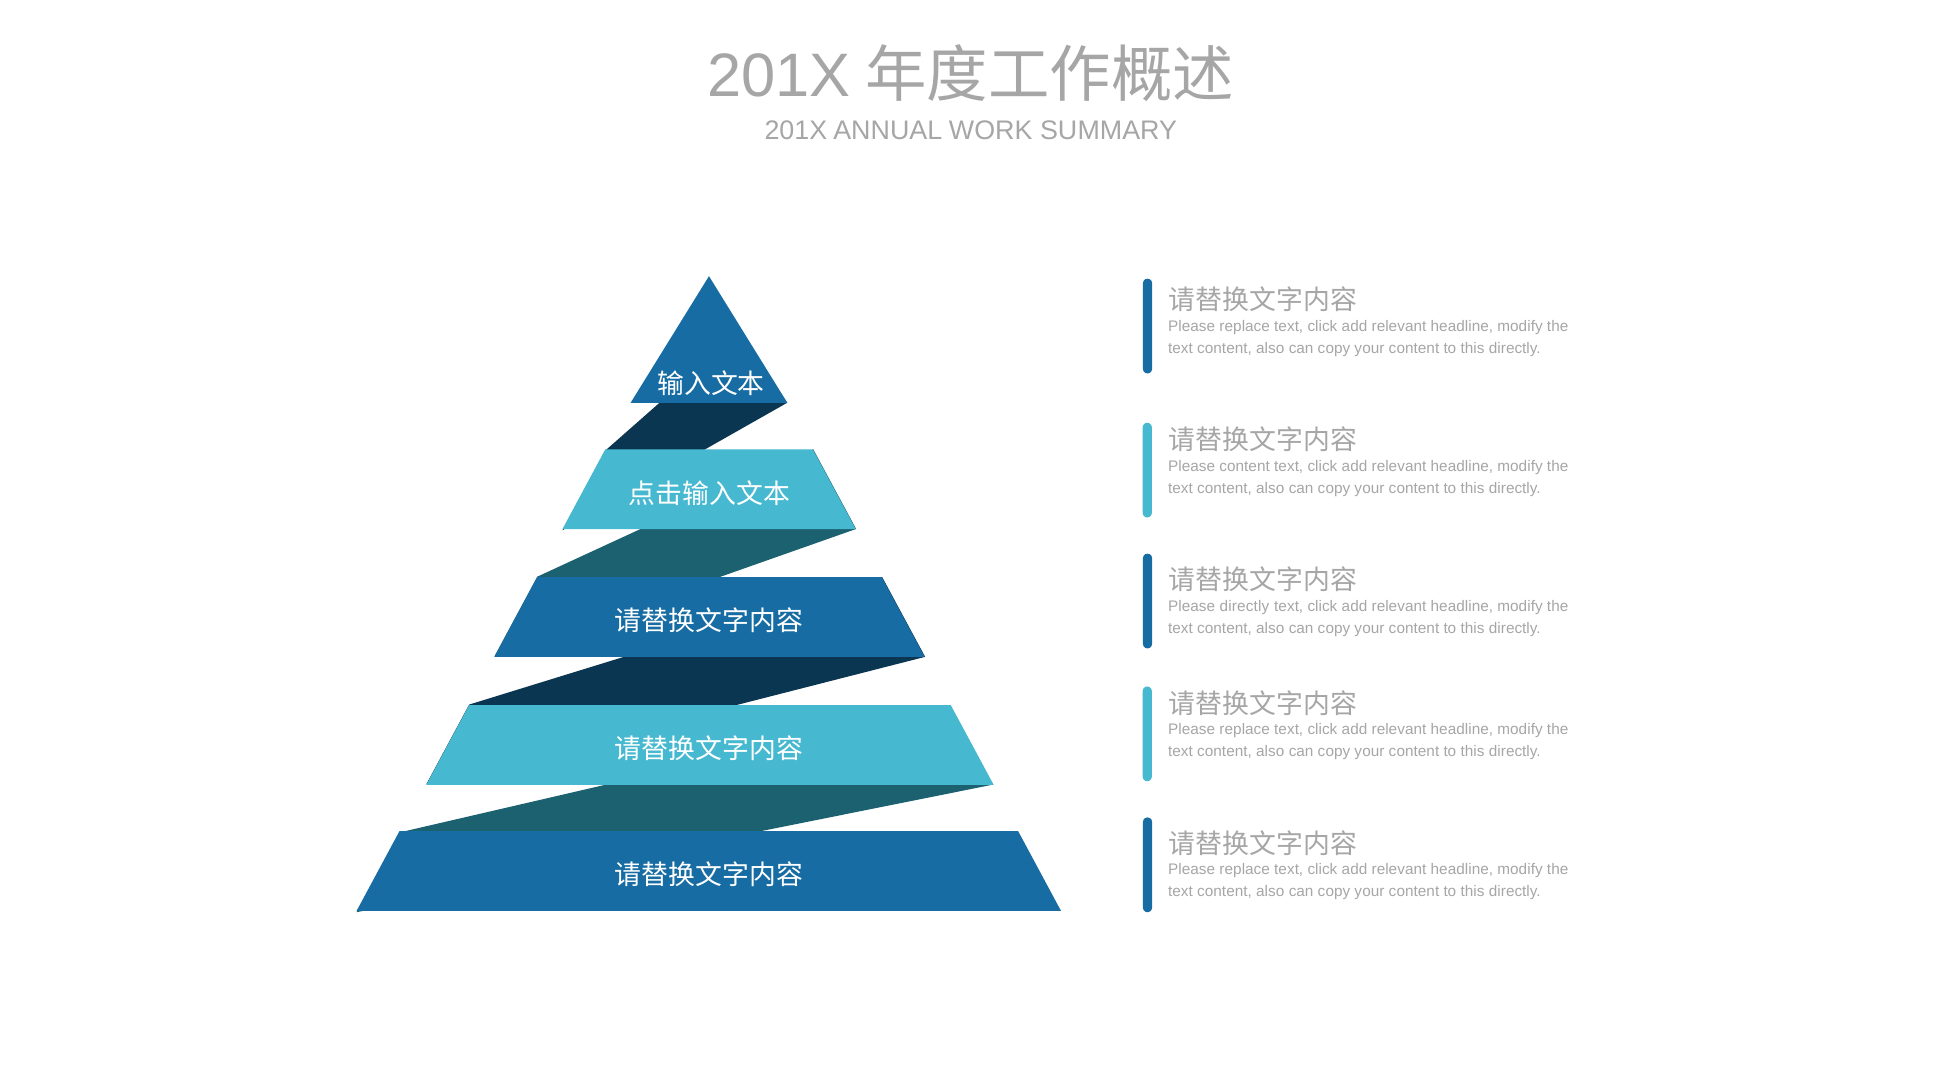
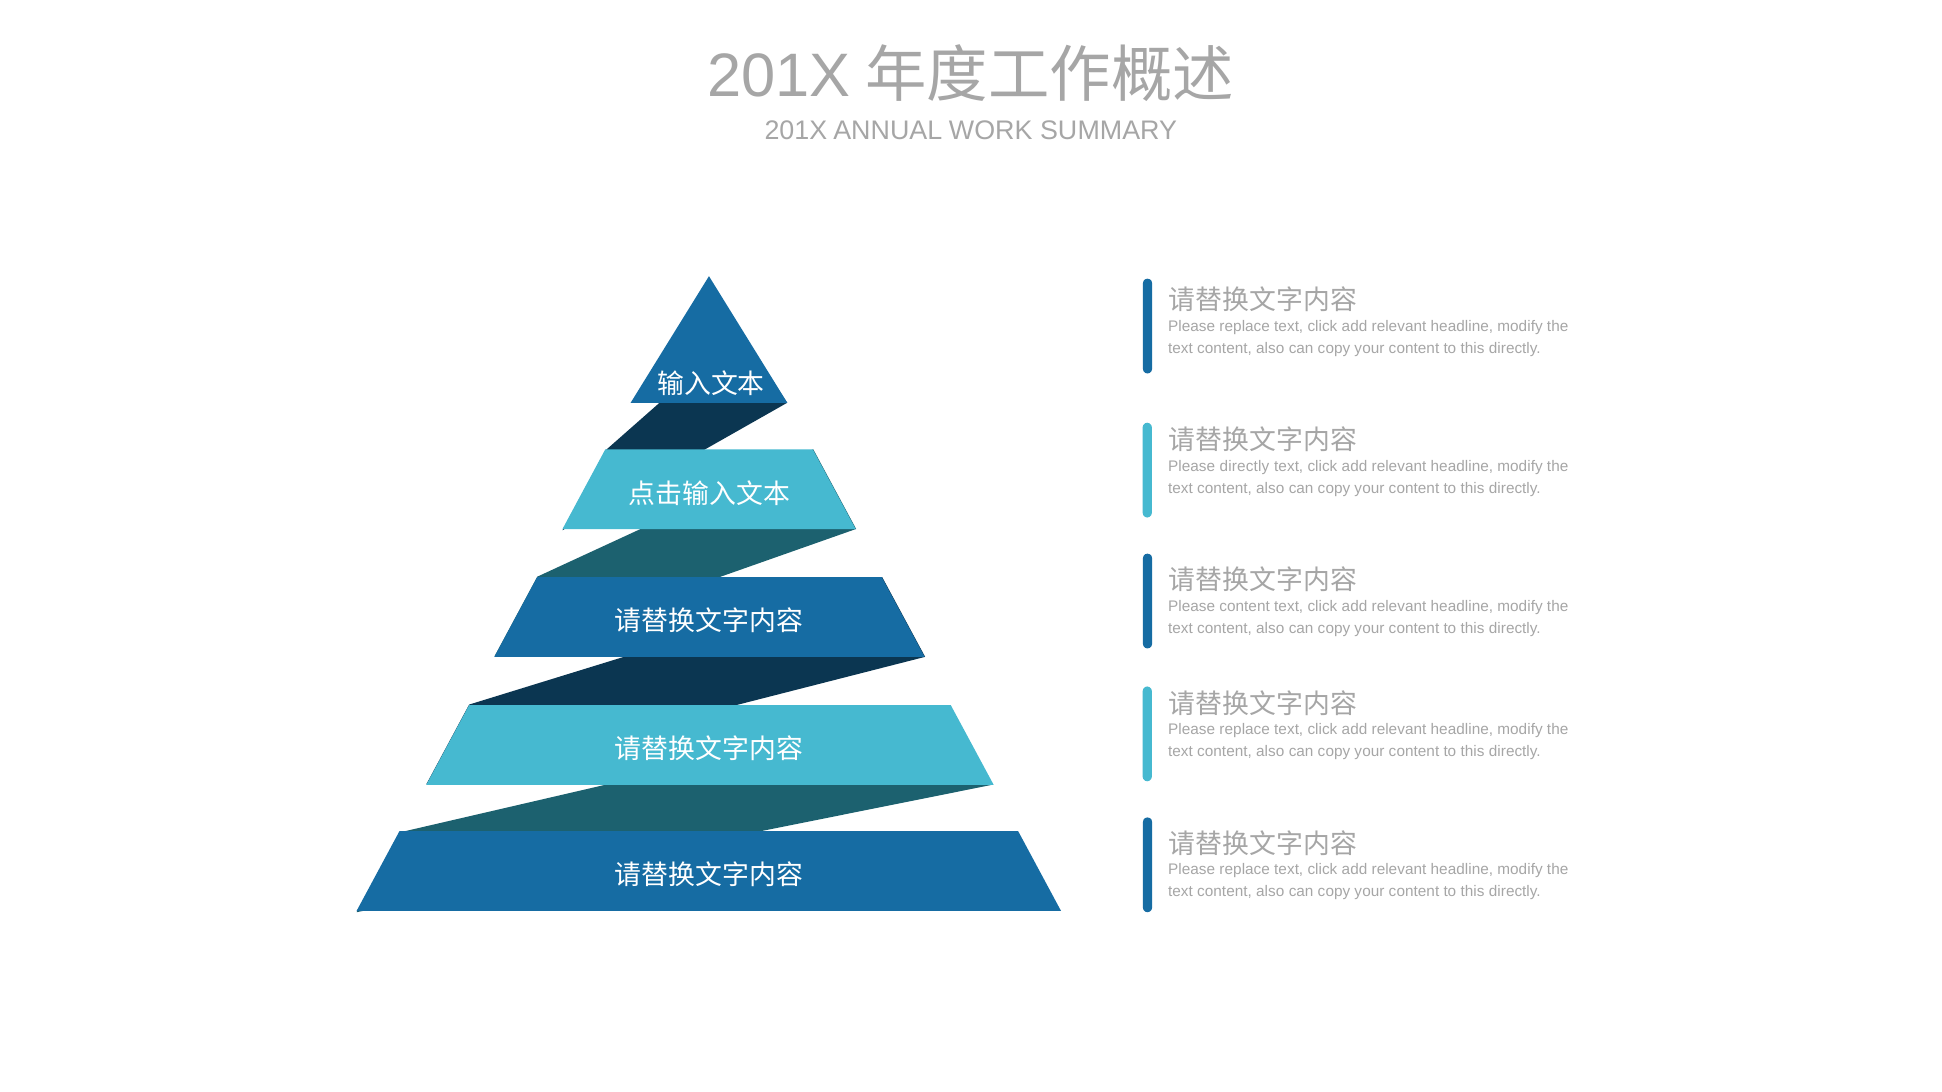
Please content: content -> directly (1245, 466)
Please directly: directly -> content (1245, 606)
